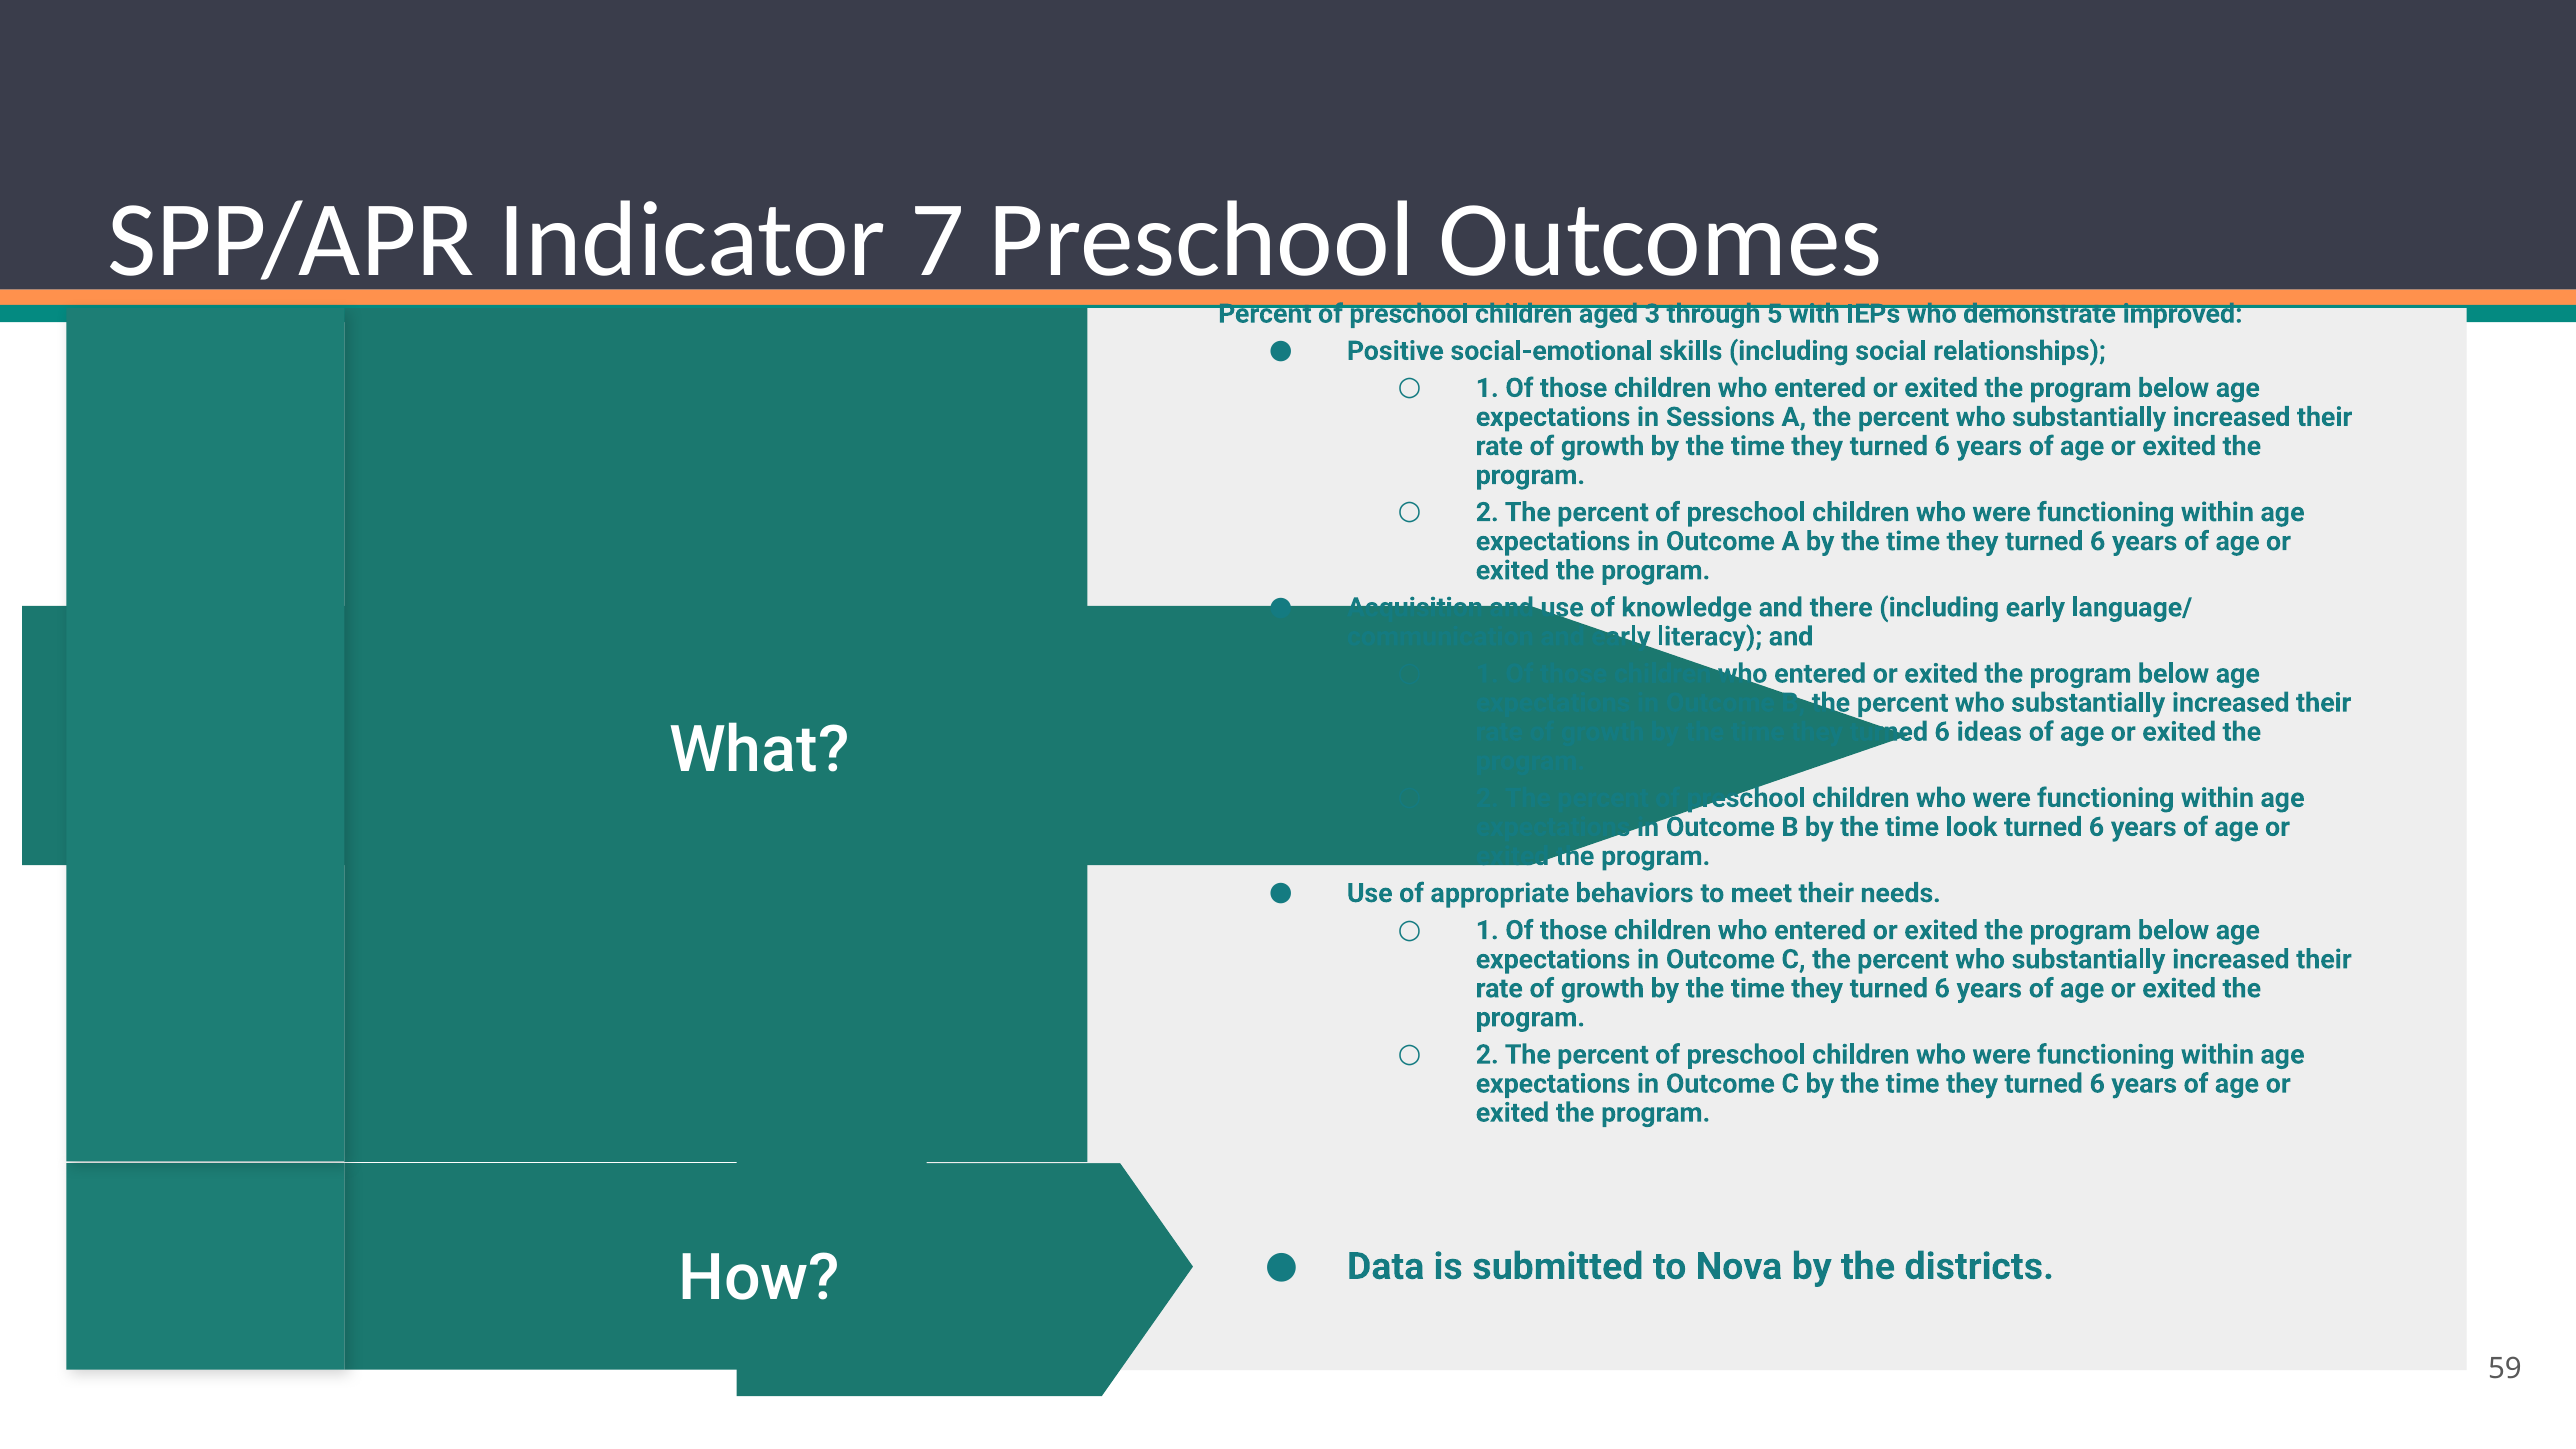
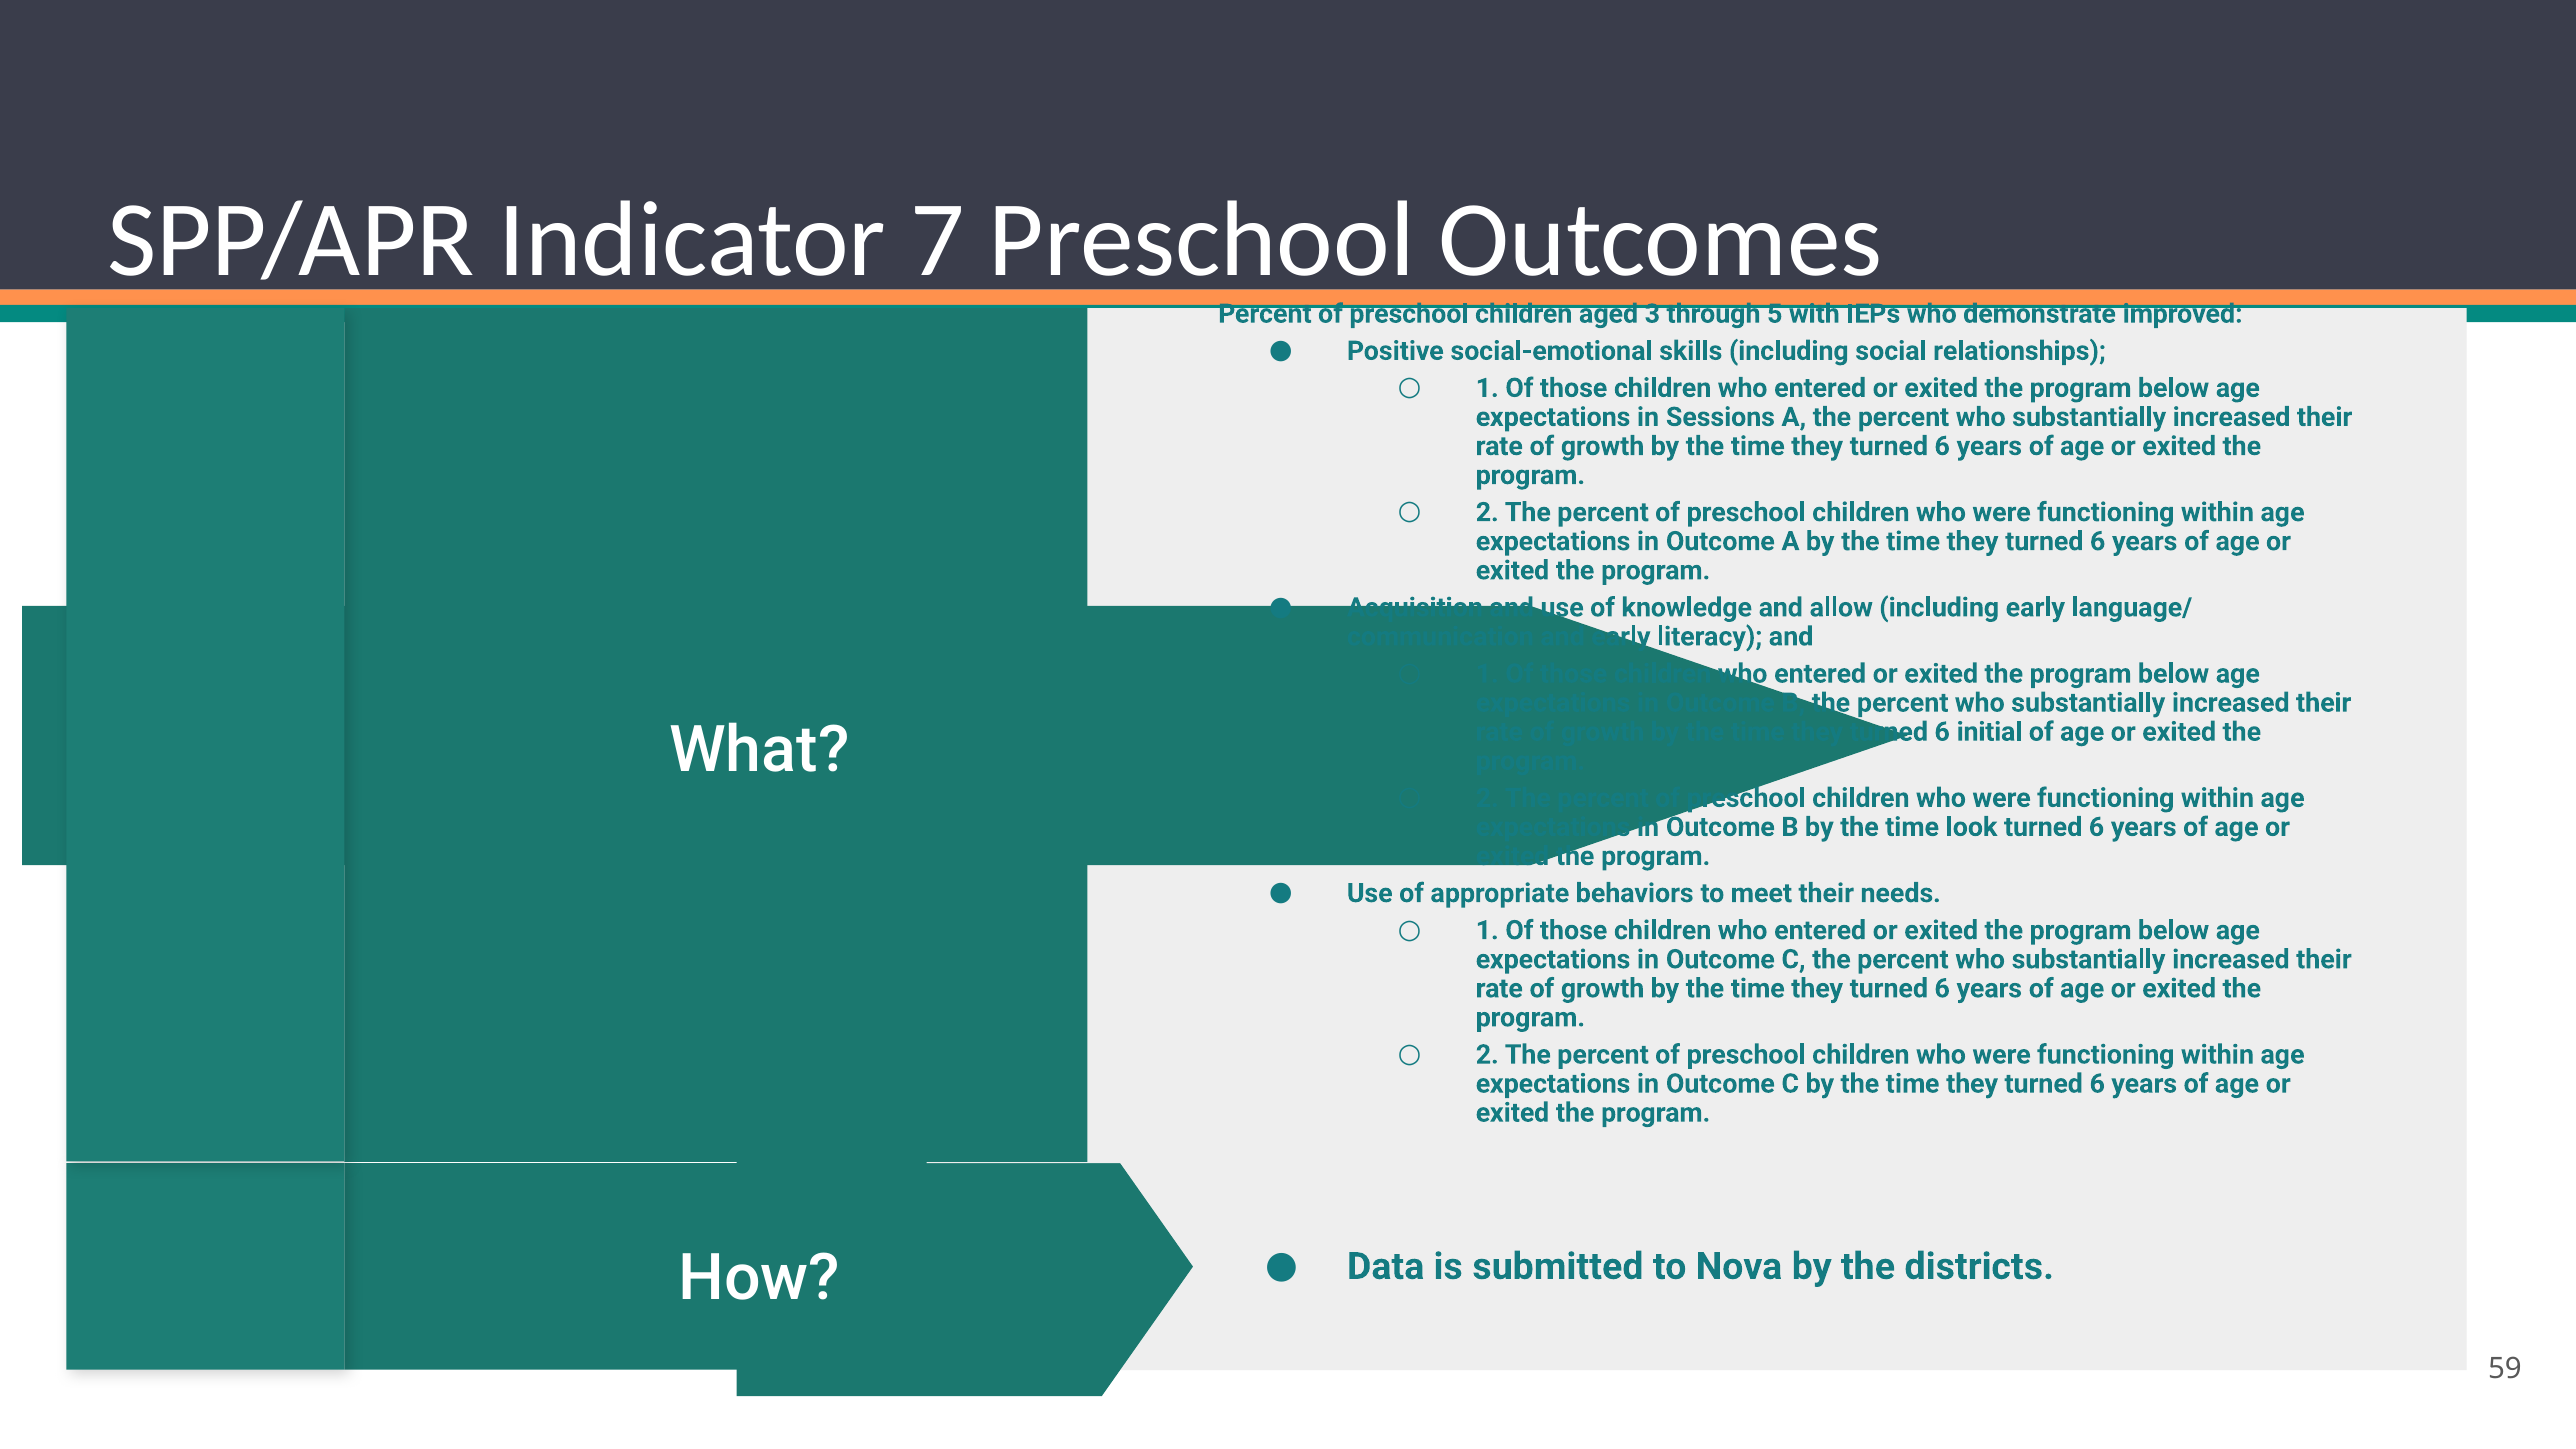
there: there -> allow (1841, 608)
ideas: ideas -> initial (1989, 732)
